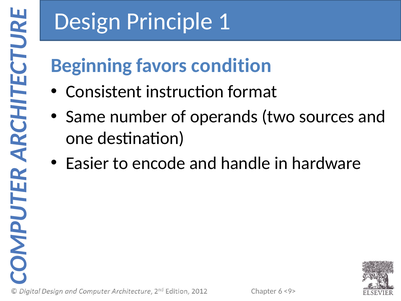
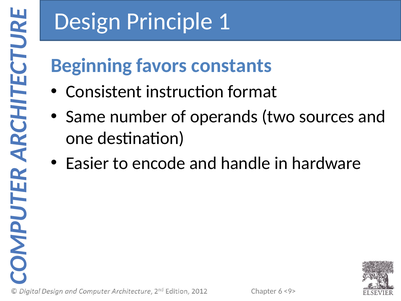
condition: condition -> constants (232, 66)
